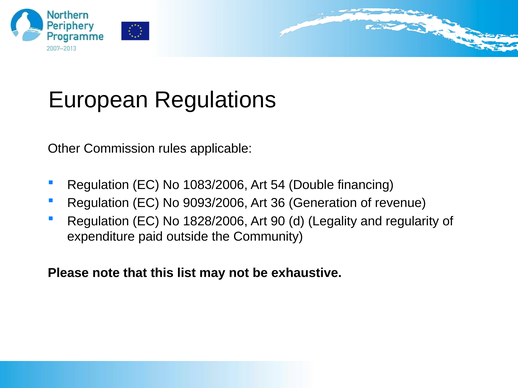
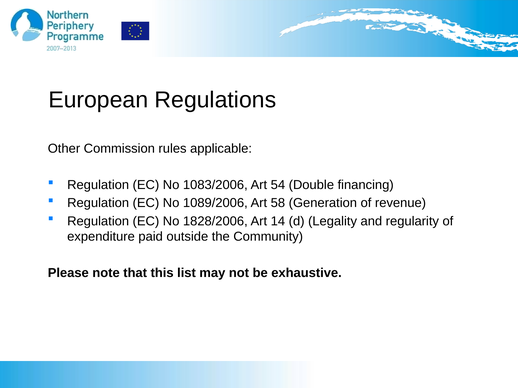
9093/2006: 9093/2006 -> 1089/2006 (215, 203)
36: 36 -> 58 (278, 203)
90: 90 -> 14 (278, 221)
